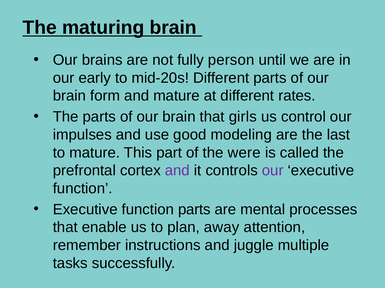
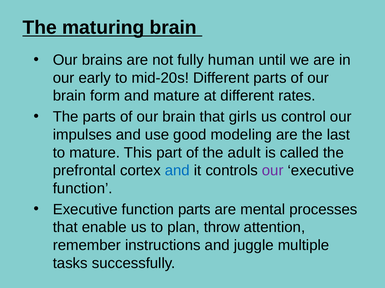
person: person -> human (231, 60)
were: were -> adult (244, 153)
and colour: purple -> blue (177, 171)
away: away -> throw (222, 228)
